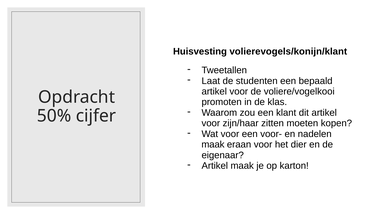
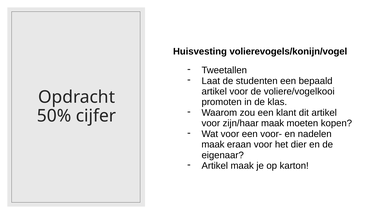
volierevogels/konijn/klant: volierevogels/konijn/klant -> volierevogels/konijn/vogel (288, 51)
zijn/haar zitten: zitten -> maak (273, 123)
